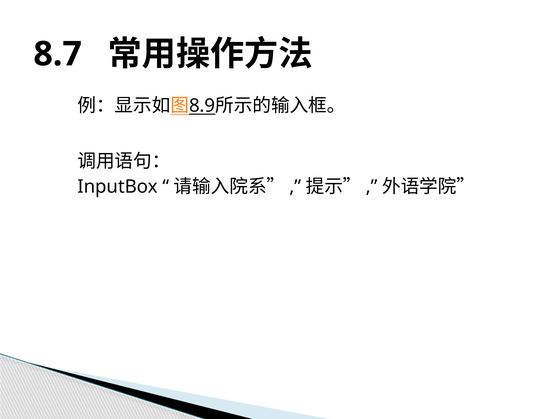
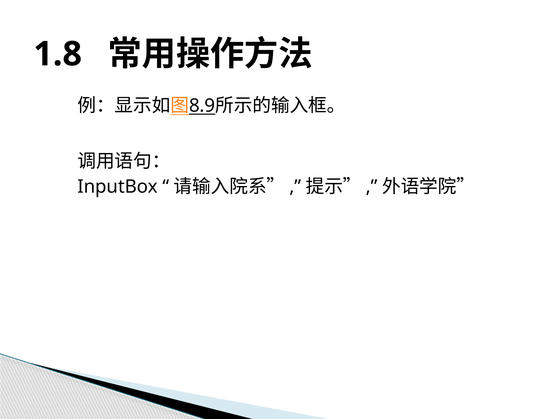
8.7: 8.7 -> 1.8 (58, 54)
